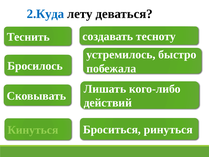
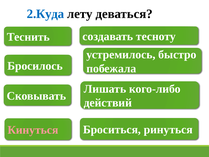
Кинуться colour: light green -> pink (33, 130)
